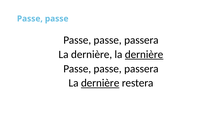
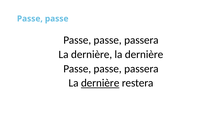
dernière underline: present -> none (144, 54)
